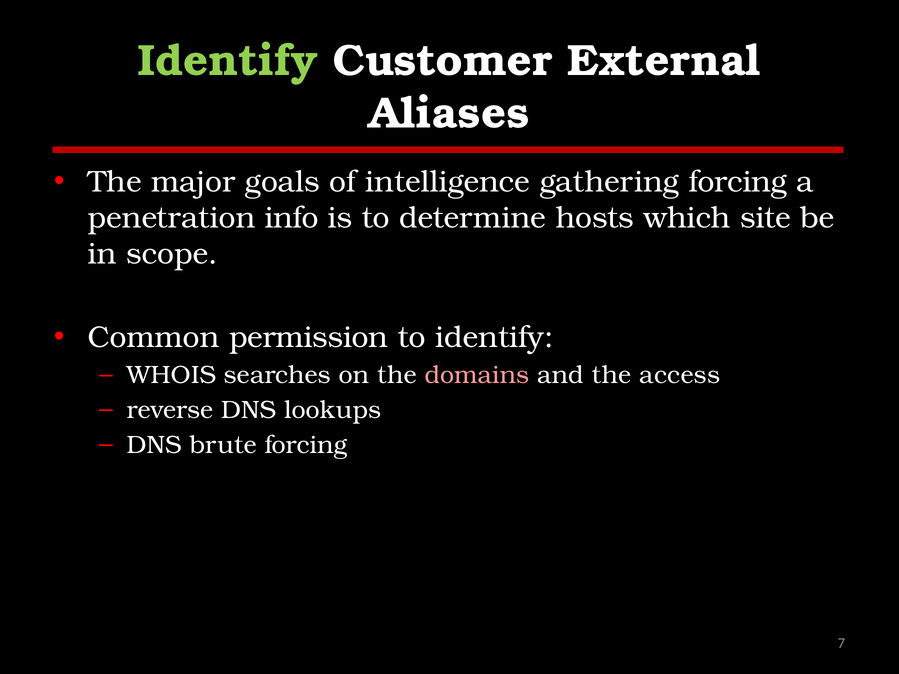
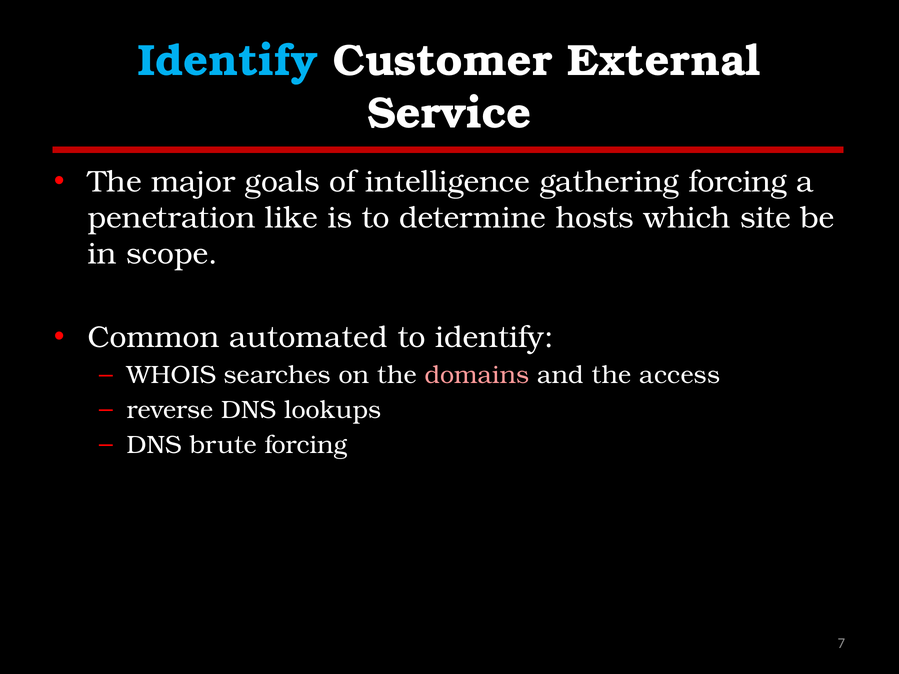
Identify colour: light green -> light blue (228, 61)
Aliases: Aliases -> Service (450, 113)
info: info -> like (291, 218)
permission: permission -> automated (308, 338)
